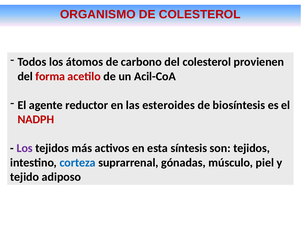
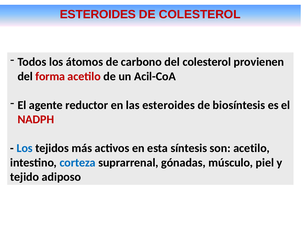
ORGANISMO: ORGANISMO -> ESTEROIDES (98, 14)
Los colour: purple -> blue (25, 148)
son tejidos: tejidos -> acetilo (252, 148)
